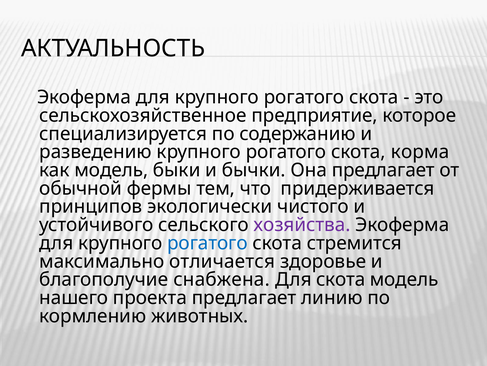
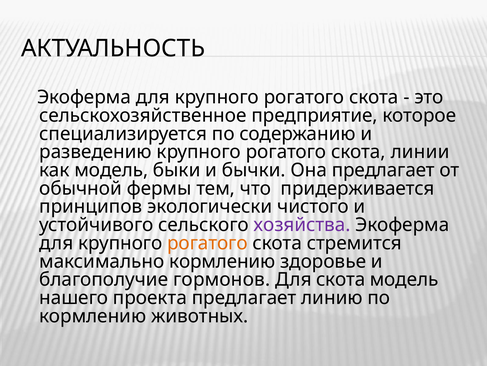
корма: корма -> линии (420, 152)
рогатого colour: blue -> orange (207, 243)
максимально отличается: отличается -> кормлению (222, 261)
снабжена: снабжена -> гормонов (222, 279)
